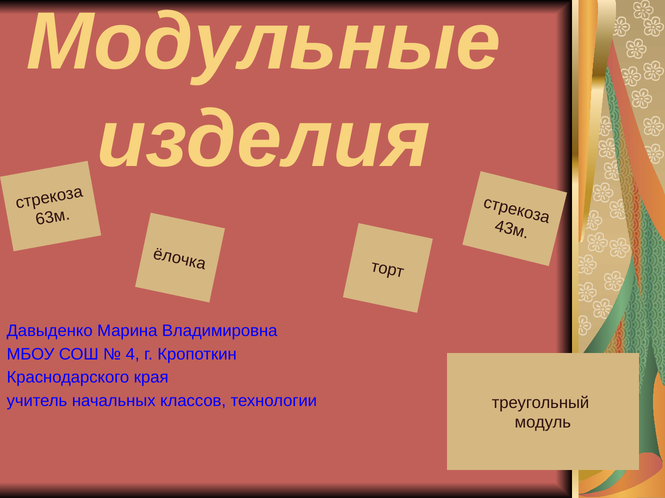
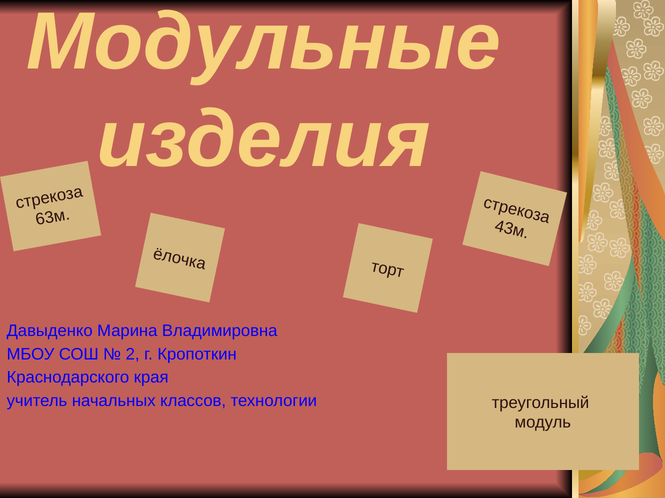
4: 4 -> 2 (133, 355)
